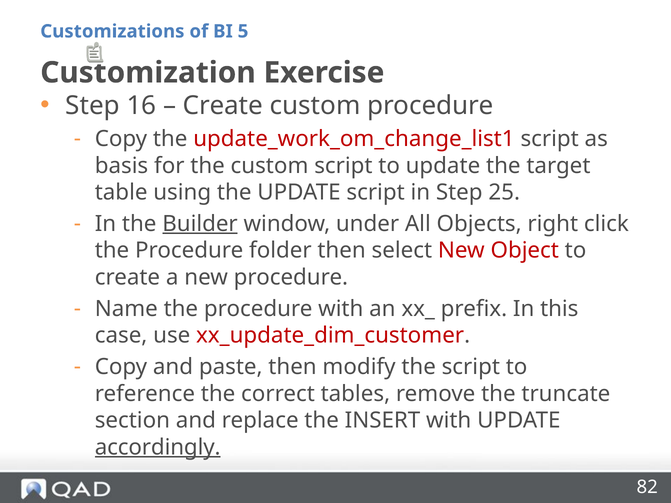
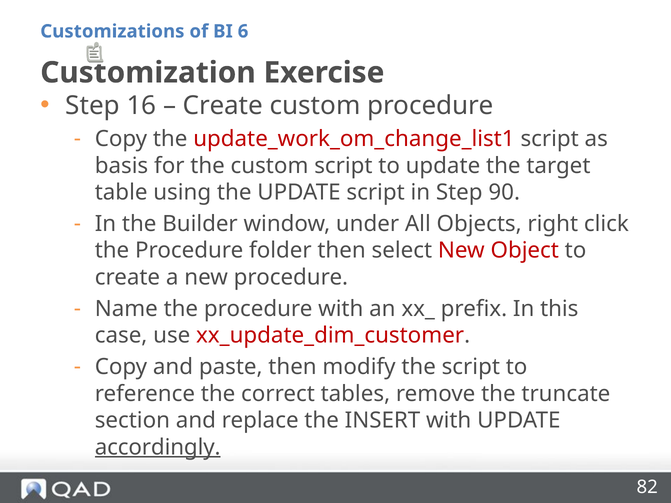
5: 5 -> 6 (243, 31)
25: 25 -> 90 (504, 193)
Builder underline: present -> none (200, 224)
